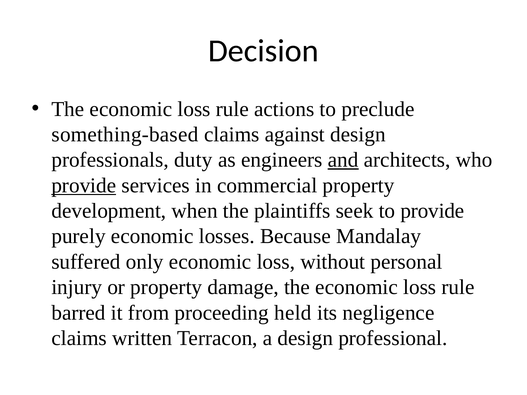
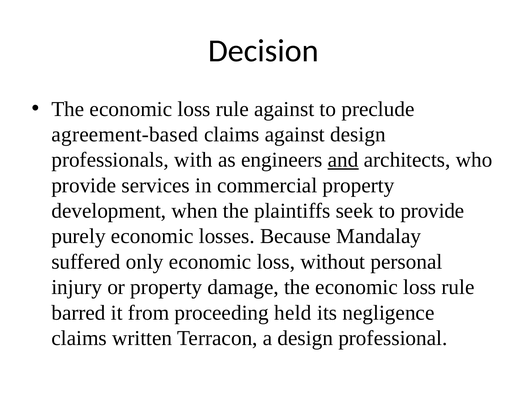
rule actions: actions -> against (284, 109)
something-based: something-based -> agreement-based (125, 135)
duty: duty -> with (193, 160)
provide underline: present -> none (84, 186)
